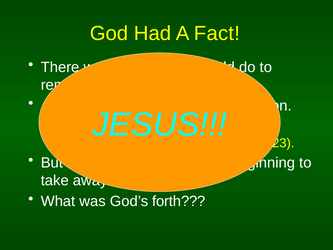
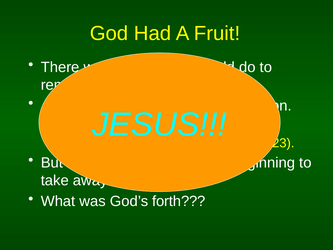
Fact: Fact -> Fruit (217, 33)
